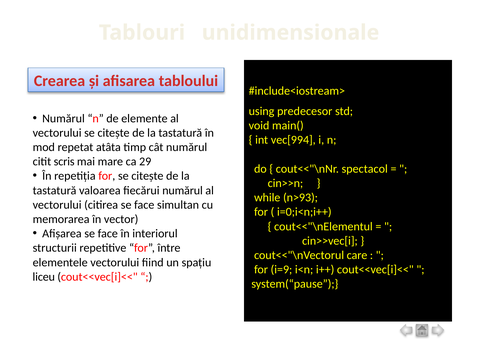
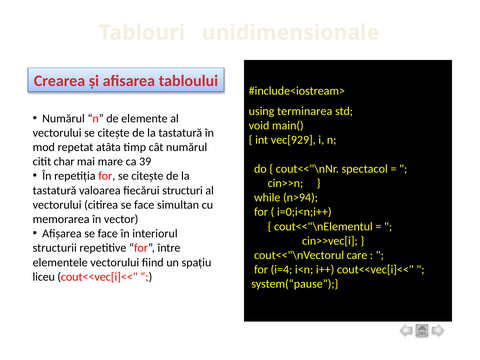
predecesor: predecesor -> terminarea (305, 111)
vec[994: vec[994 -> vec[929 (293, 140)
scris: scris -> char (64, 162)
29: 29 -> 39 (145, 162)
fiecărui numărul: numărul -> structuri (183, 190)
n>93: n>93 -> n>94 (301, 198)
i=9: i=9 -> i=4 (281, 270)
